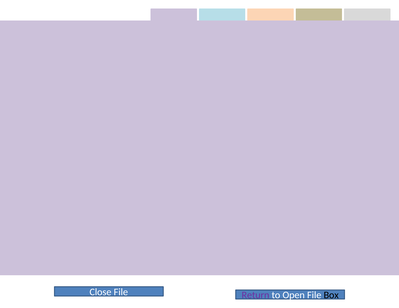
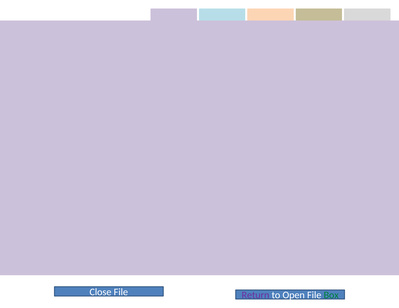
Box colour: black -> green (331, 295)
